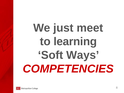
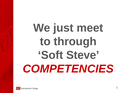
learning: learning -> through (75, 41)
Ways: Ways -> Steve (83, 55)
